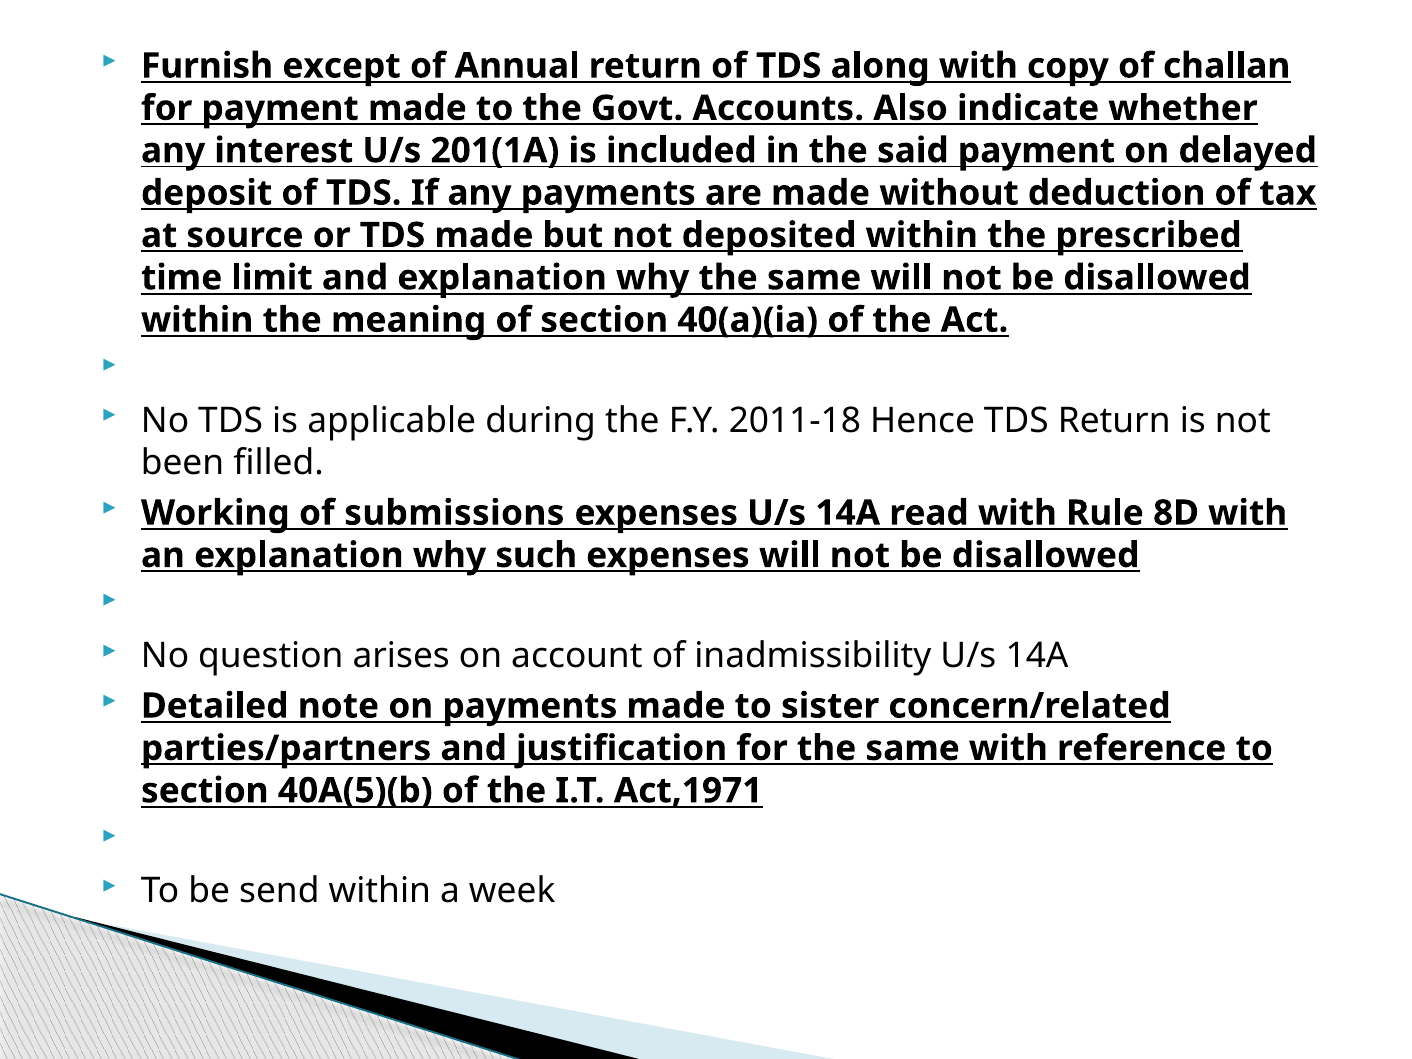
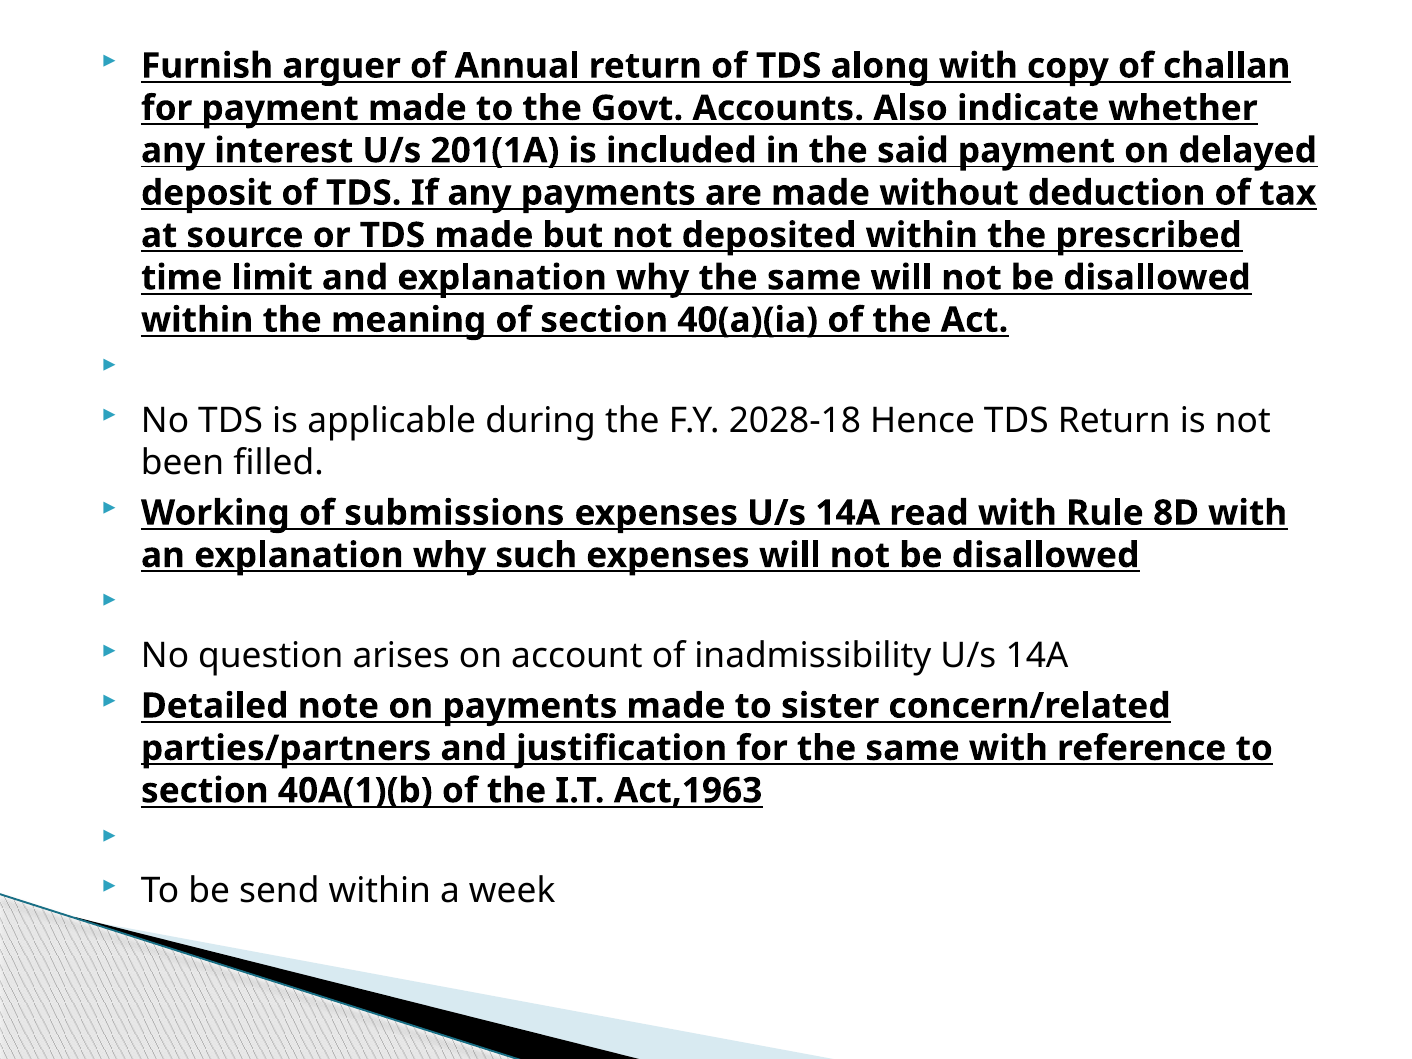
except: except -> arguer (342, 66)
2011-18: 2011-18 -> 2028-18 (795, 420)
40A(5)(b: 40A(5)(b -> 40A(1)(b (355, 791)
Act,1971: Act,1971 -> Act,1963 (688, 791)
